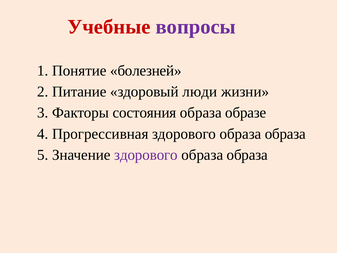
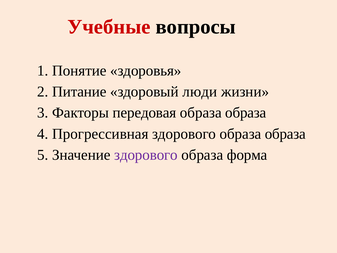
вопросы colour: purple -> black (196, 27)
болезней: болезней -> здоровья (146, 71)
состояния: состояния -> передовая (145, 113)
образе: образе -> образа (246, 113)
образа: образа -> форма (247, 155)
